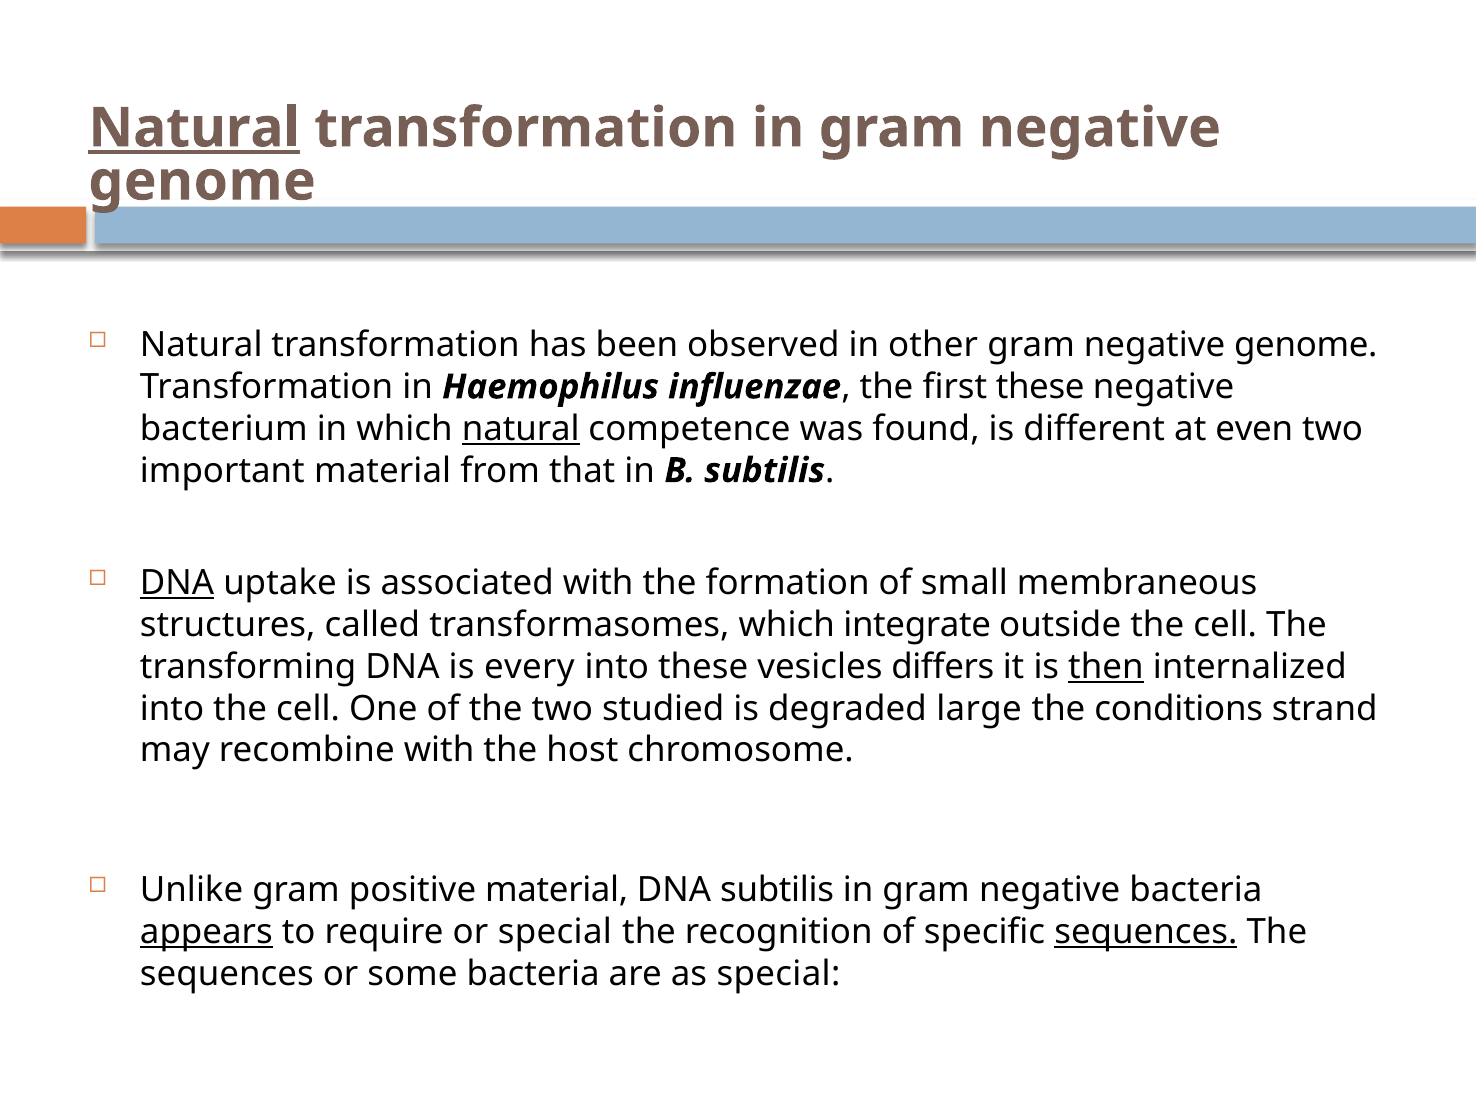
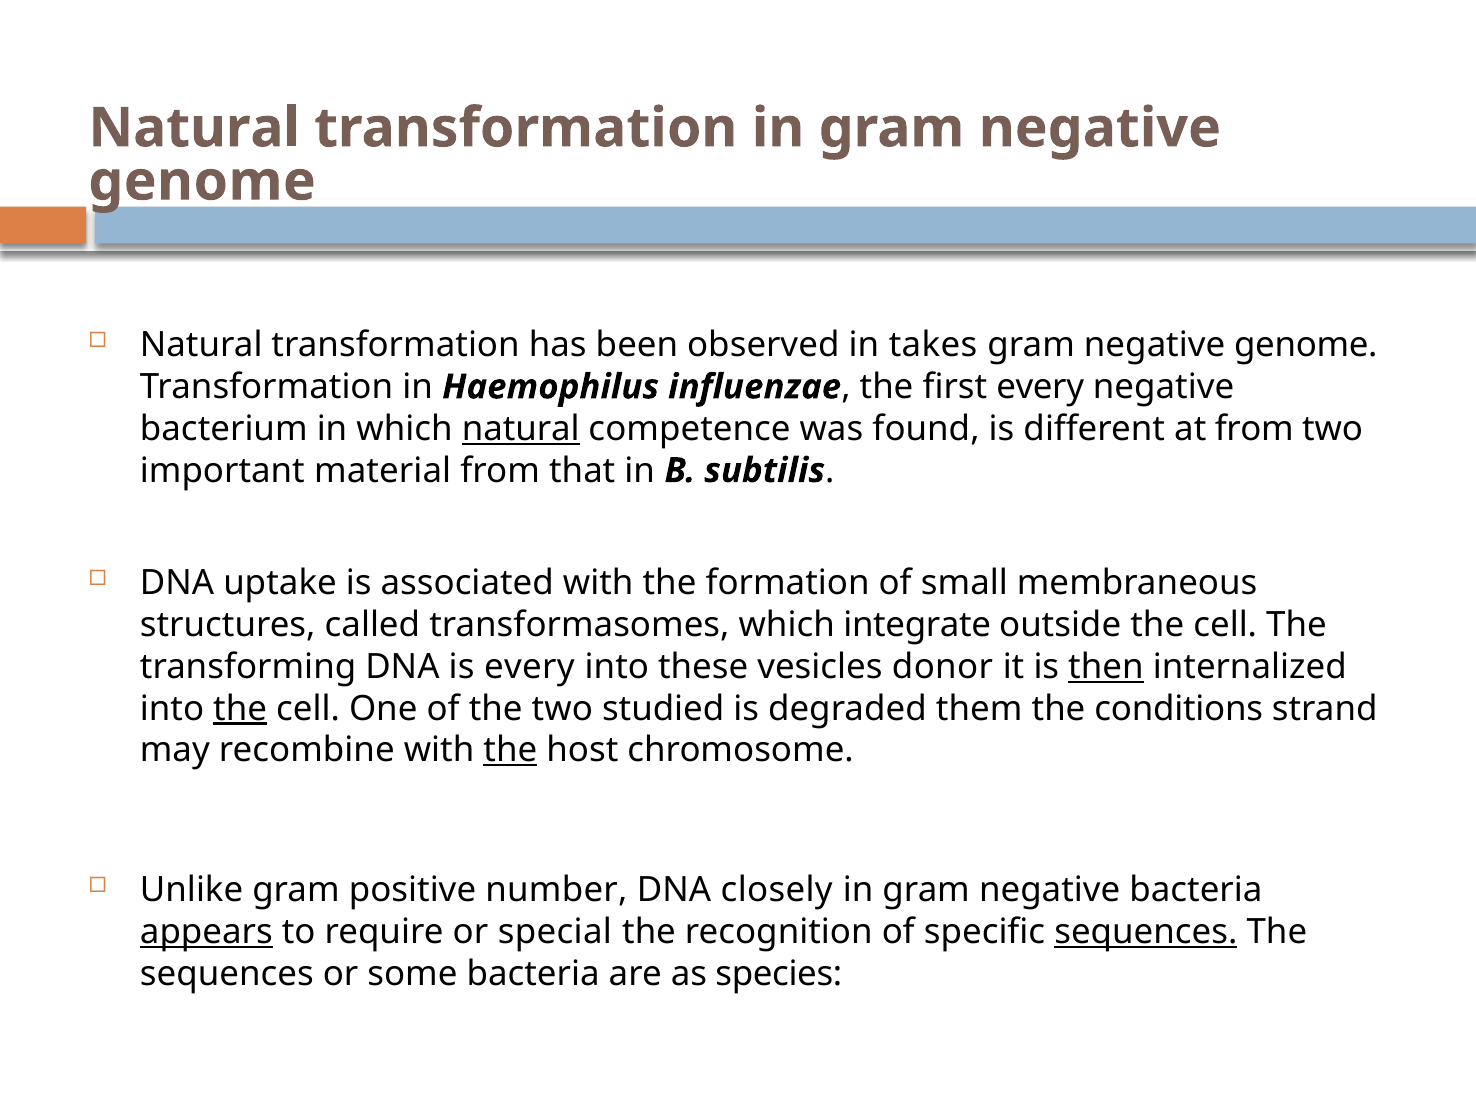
Natural underline: present -> none (194, 128)
other: other -> takes (933, 345)
first these: these -> every (1040, 387)
at even: even -> from (1254, 429)
DNA underline: present -> none (177, 583)
differs: differs -> donor (942, 667)
the underline: none -> present (240, 709)
large: large -> them (979, 709)
the underline: none -> present (510, 750)
positive material: material -> number (556, 890)
DNA subtilis: subtilis -> closely (777, 890)
as special: special -> species (779, 974)
